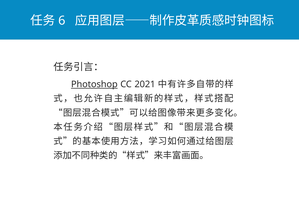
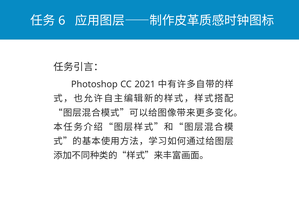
Photoshop underline: present -> none (94, 84)
